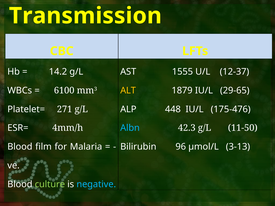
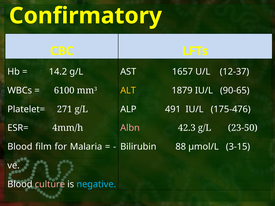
Transmission: Transmission -> Confirmatory (85, 16)
1555: 1555 -> 1657 (182, 72)
29-65: 29-65 -> 90-65 (235, 91)
448: 448 -> 491 (173, 109)
Albn colour: light blue -> pink (130, 128)
11-50: 11-50 -> 23-50 (243, 128)
96: 96 -> 88 (181, 147)
3-13: 3-13 -> 3-15 (238, 147)
culture colour: light green -> pink (50, 184)
